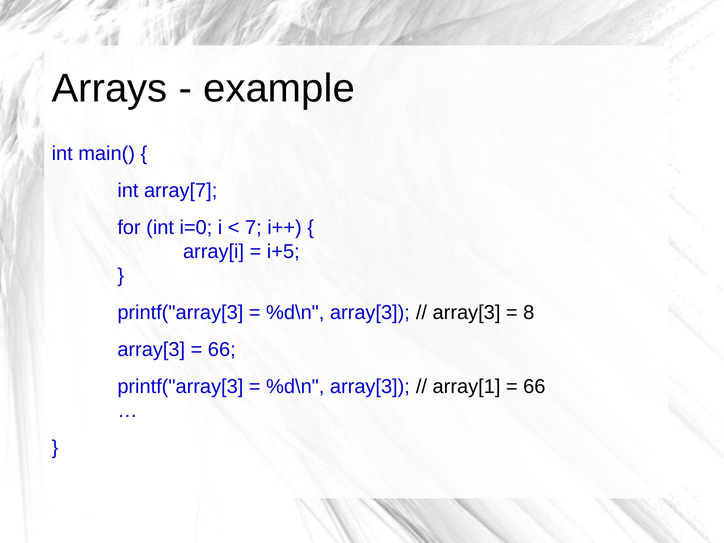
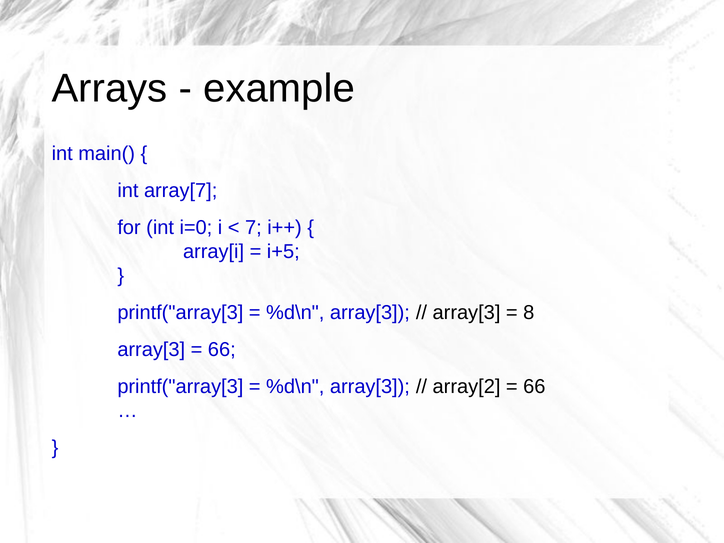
array[1: array[1 -> array[2 (467, 386)
